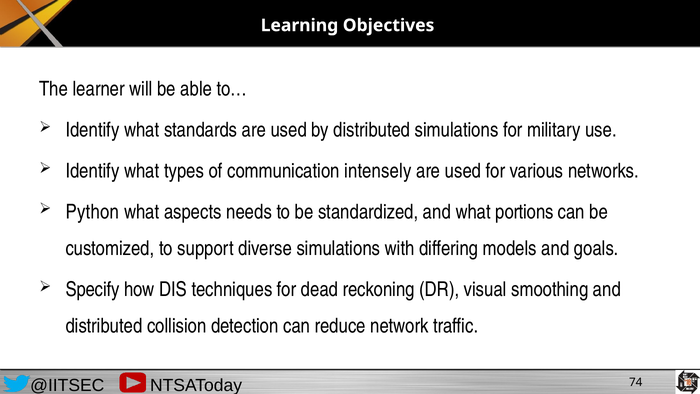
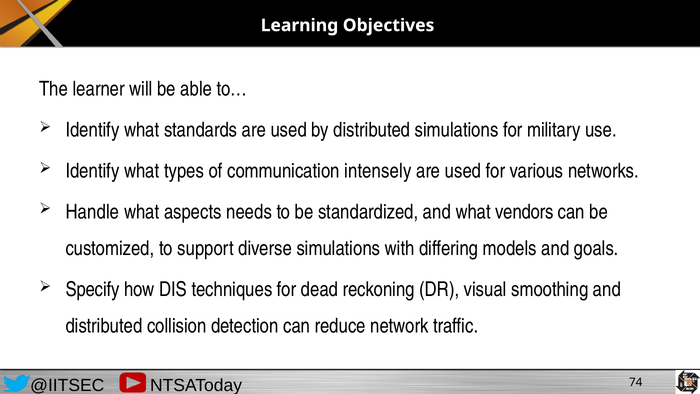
Python: Python -> Handle (92, 212)
portions: portions -> vendors (524, 212)
